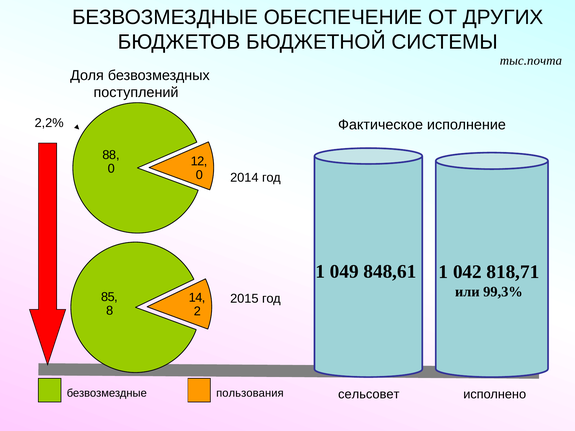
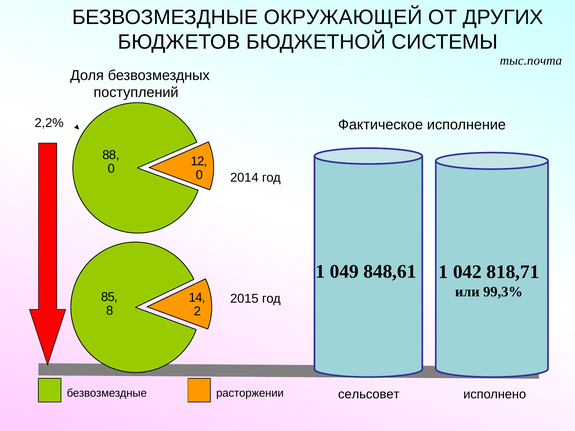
ОБЕСПЕЧЕНИЕ: ОБЕСПЕЧЕНИЕ -> ОКРУЖАЮЩЕЙ (343, 17)
пользования: пользования -> расторжении (250, 393)
